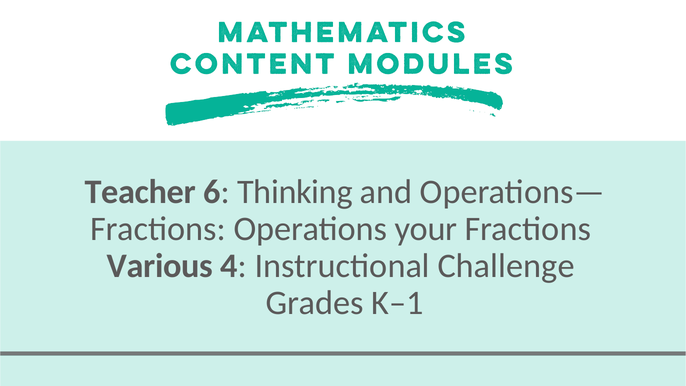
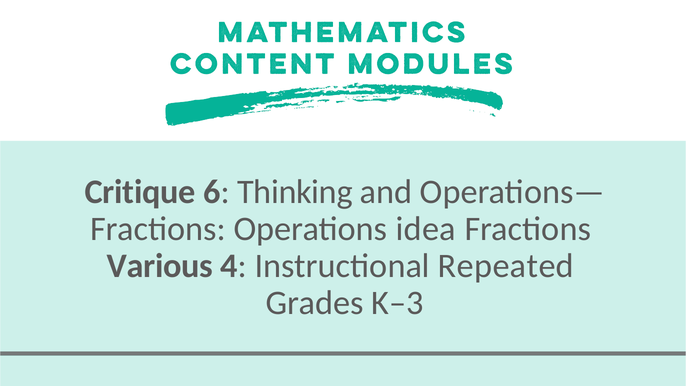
Teacher: Teacher -> Critique (140, 192)
your: your -> idea (426, 229)
Challenge: Challenge -> Repeated (506, 266)
K–1: K–1 -> K–3 (397, 303)
